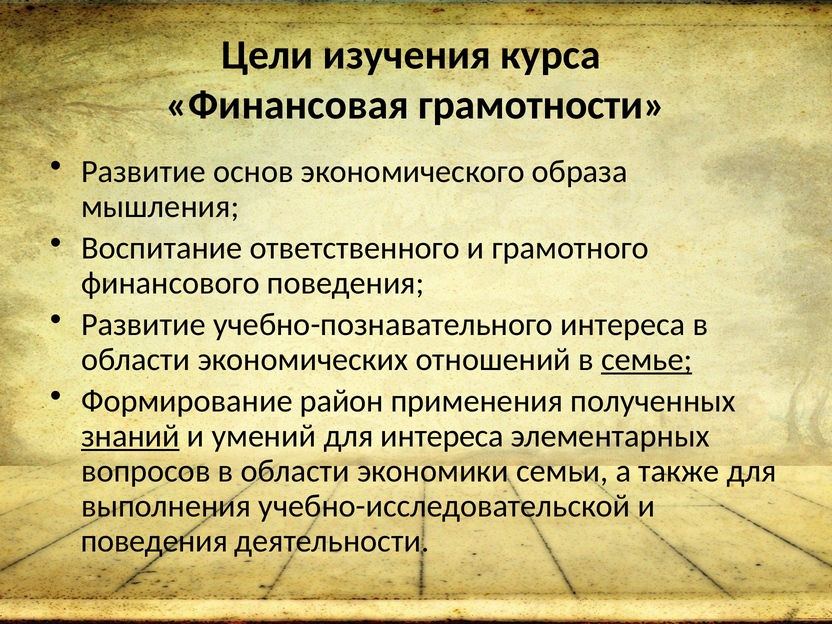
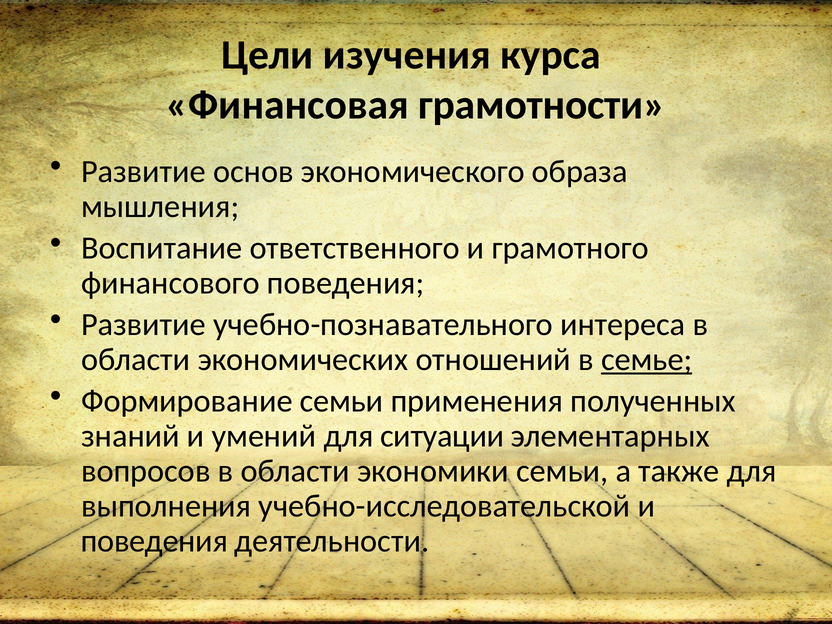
Формирование район: район -> семьи (342, 401)
знаний underline: present -> none (130, 436)
для интереса: интереса -> ситуации (442, 436)
